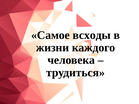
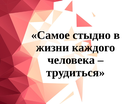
всходы: всходы -> стыдно (92, 35)
